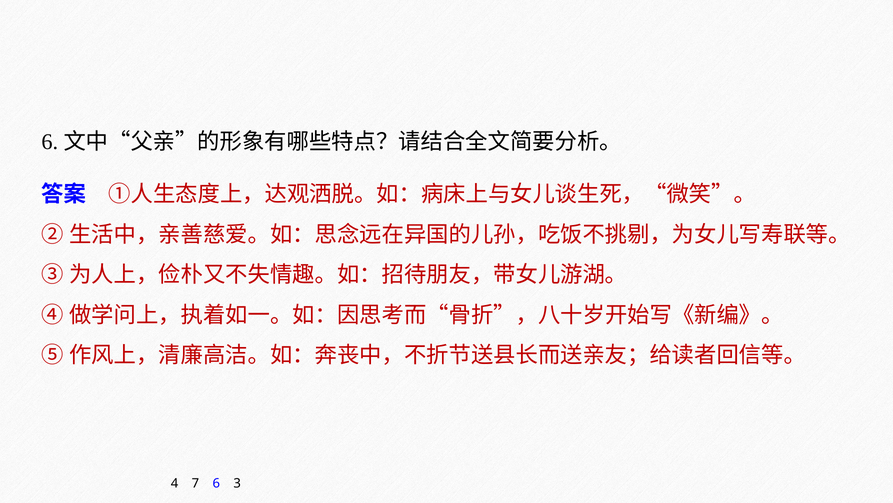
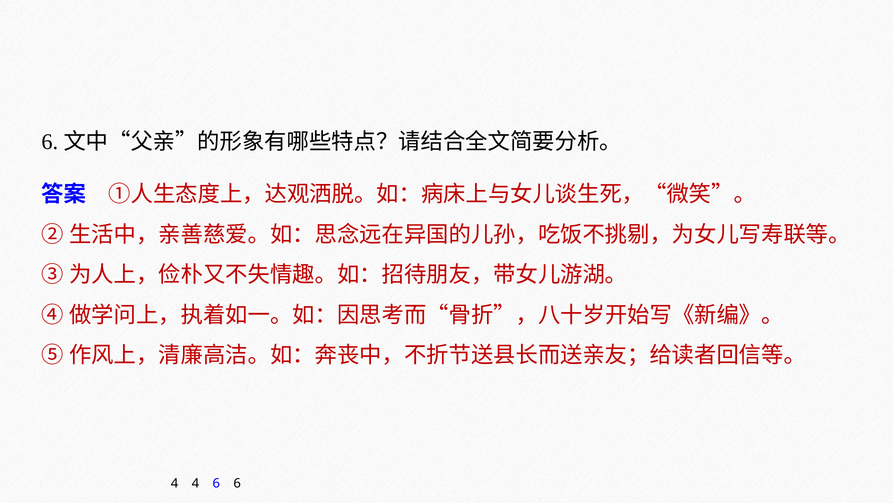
4 7: 7 -> 4 (195, 483)
6 3: 3 -> 6 (237, 483)
